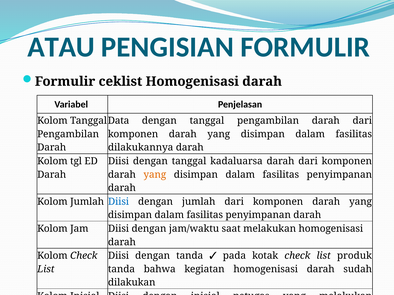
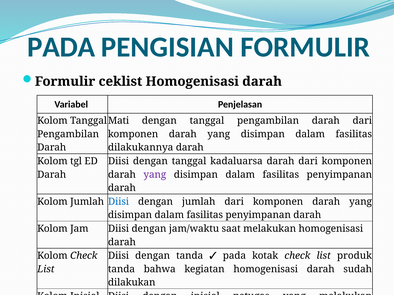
ATAU: ATAU -> PADA (61, 47)
Data: Data -> Mati (119, 121)
yang colour: orange -> purple (155, 175)
